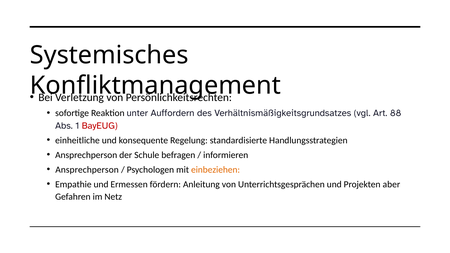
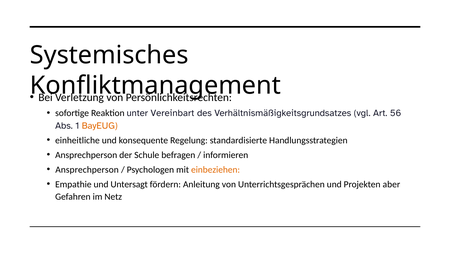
Auffordern: Auffordern -> Vereinbart (172, 113)
88: 88 -> 56 (396, 113)
BayEUG colour: red -> orange (100, 126)
Ermessen: Ermessen -> Untersagt (129, 184)
